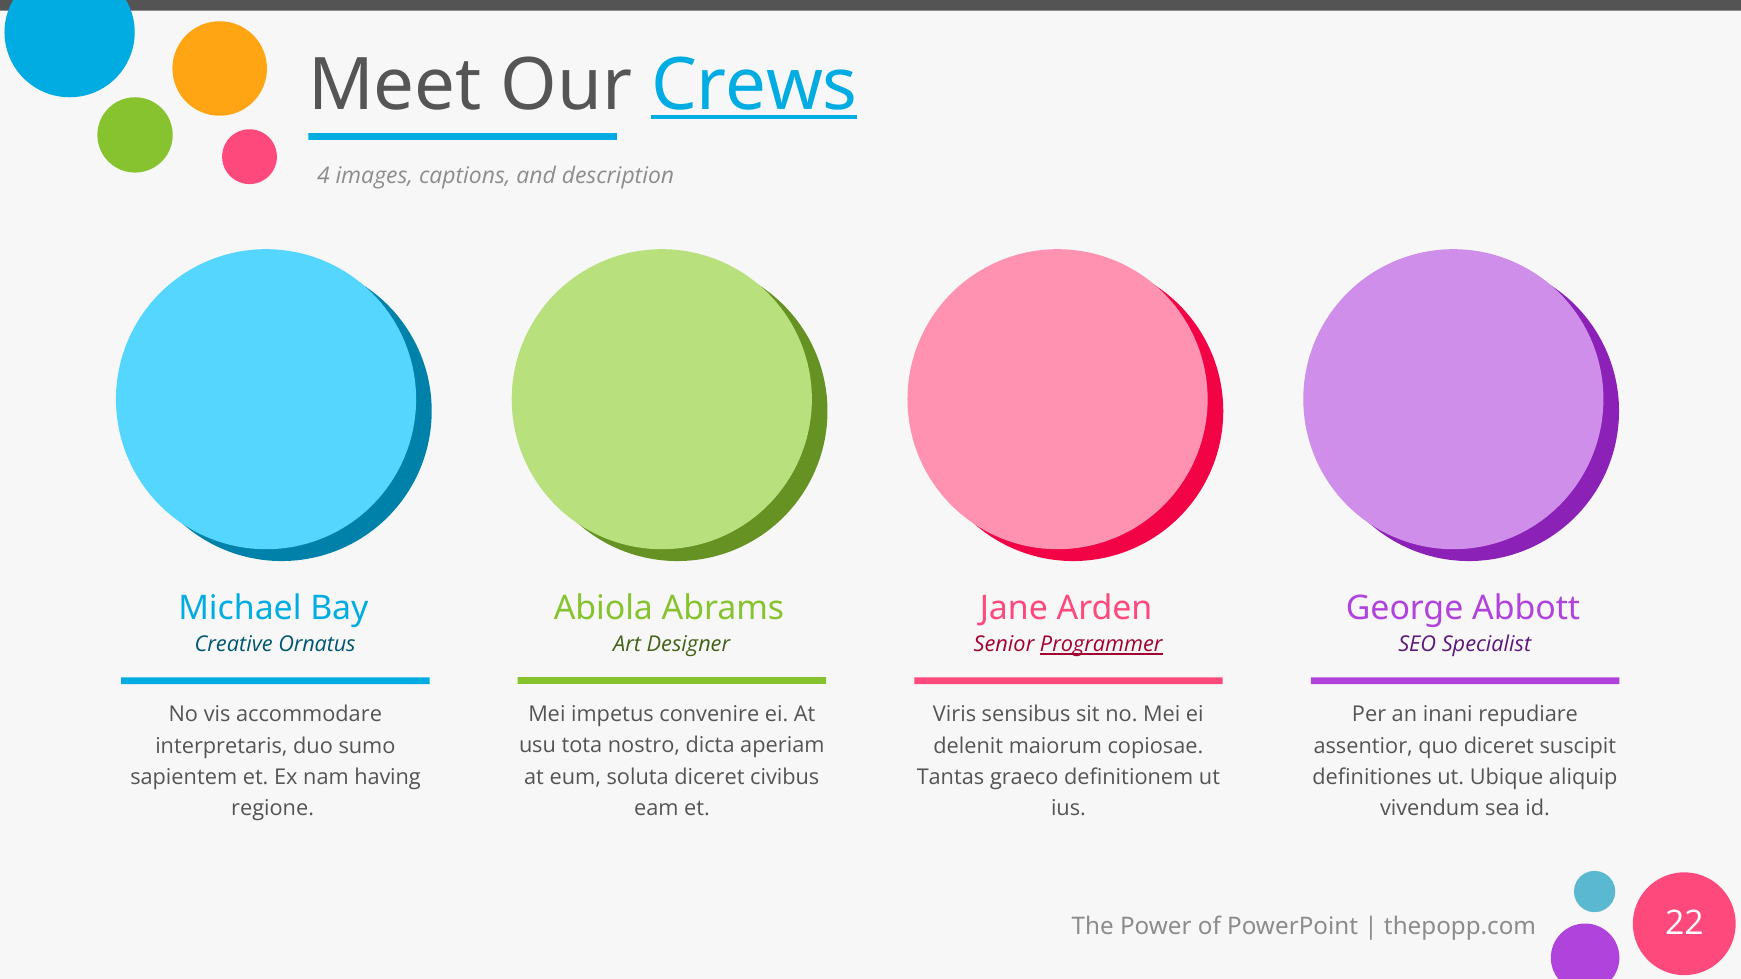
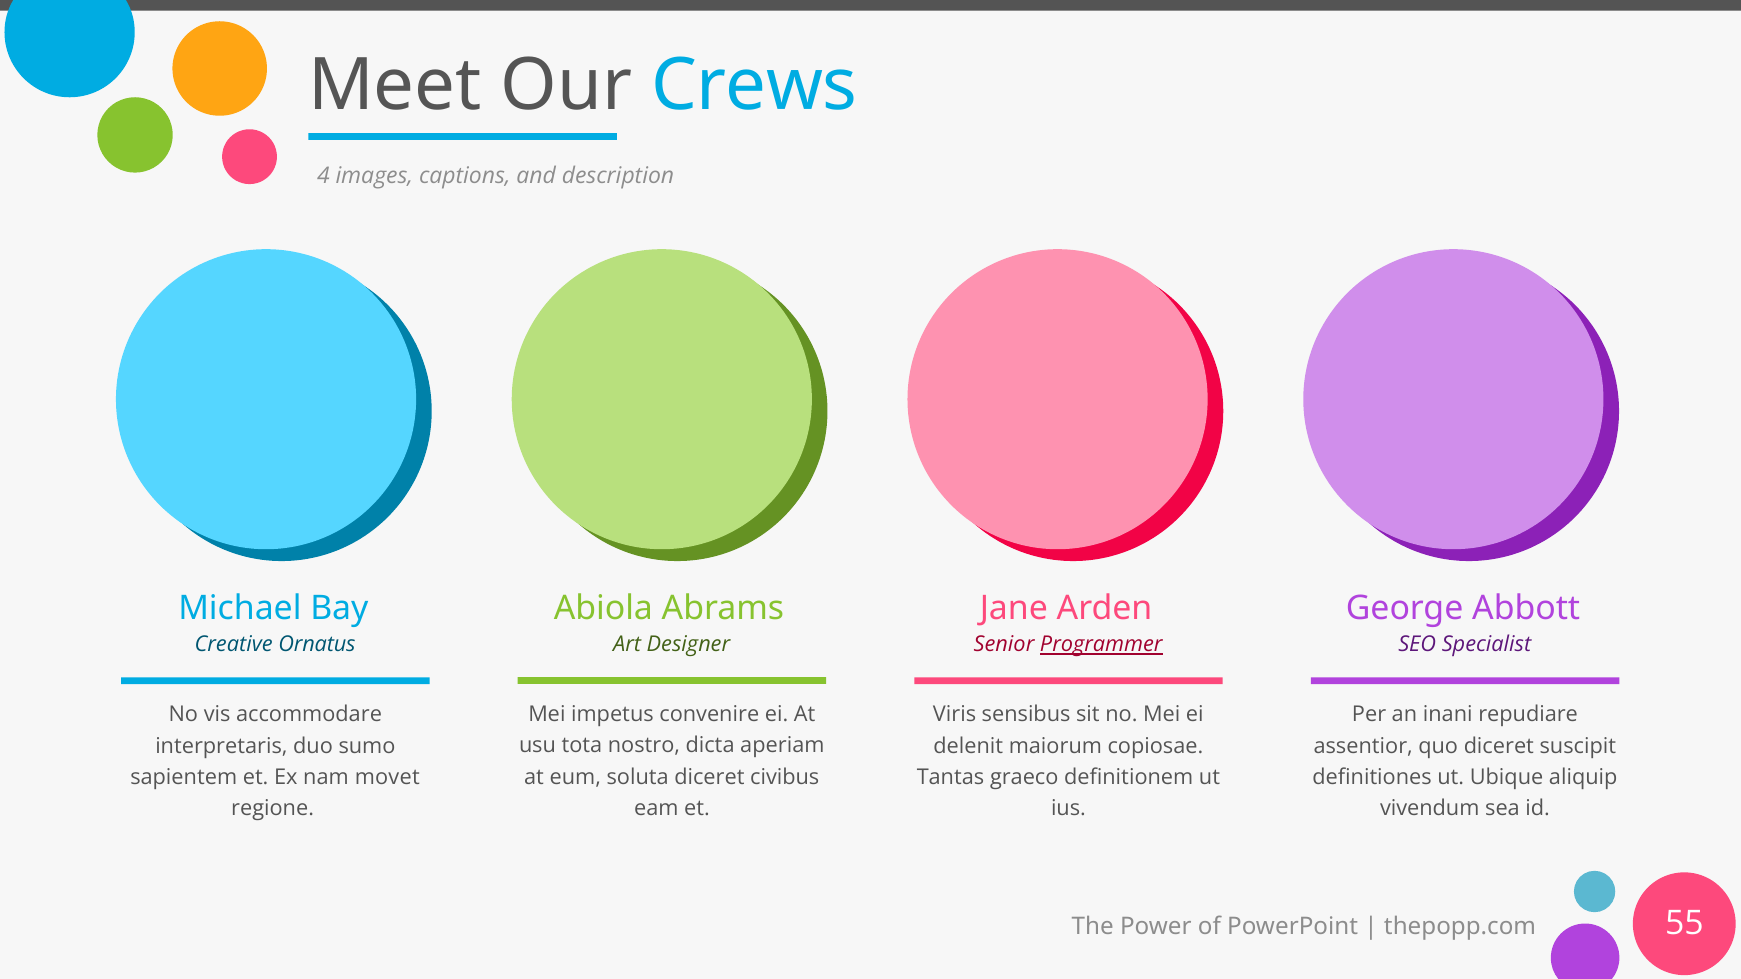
Crews underline: present -> none (754, 86)
having: having -> movet (387, 778)
22: 22 -> 55 (1684, 924)
